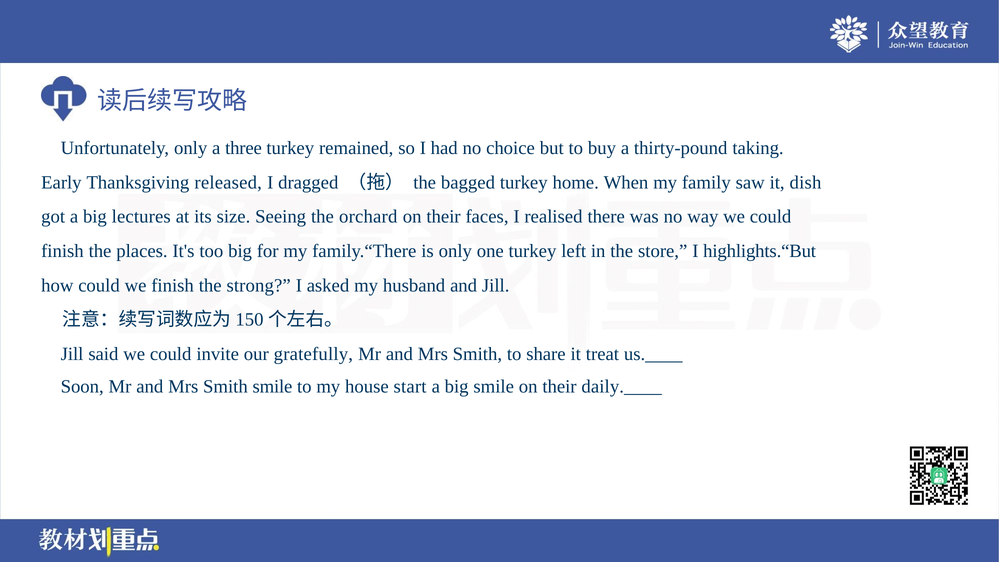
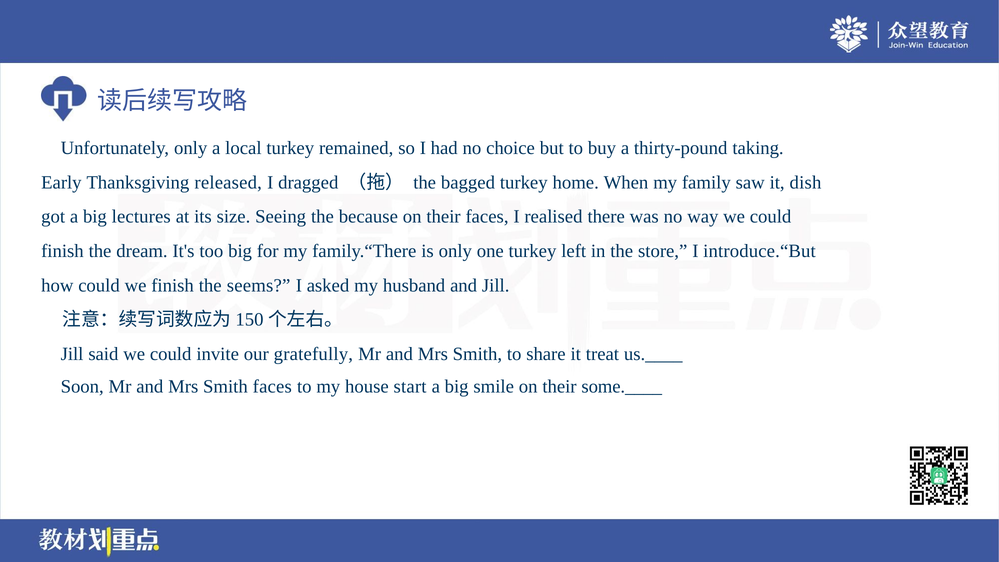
three: three -> local (243, 148)
orchard: orchard -> because (368, 217)
places: places -> dream (142, 251)
highlights.“But: highlights.“But -> introduce.“But (759, 251)
strong: strong -> seems (259, 285)
Smith smile: smile -> faces (272, 386)
daily.____: daily.____ -> some.____ (622, 386)
